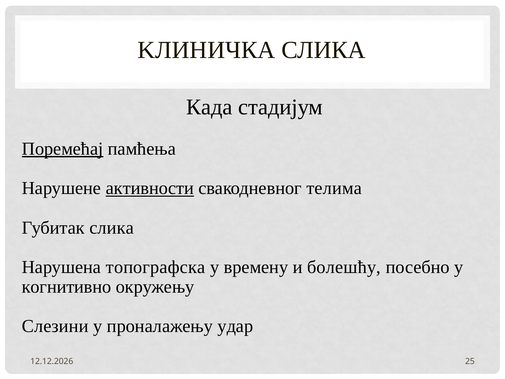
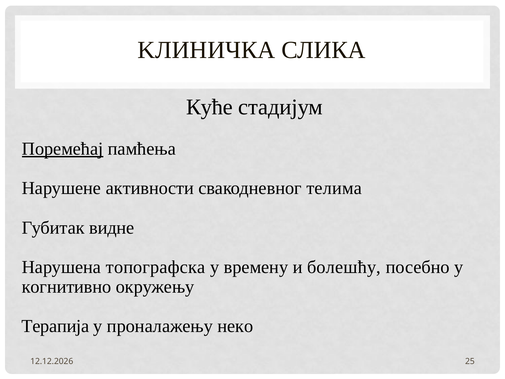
Када: Када -> Куће (209, 107)
активности underline: present -> none (150, 188)
Губитак слика: слика -> видне (112, 227)
Слезини: Слезини -> Терапија (55, 326)
удар: удар -> неко (235, 326)
